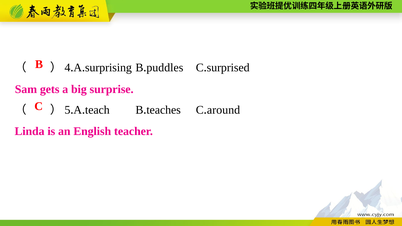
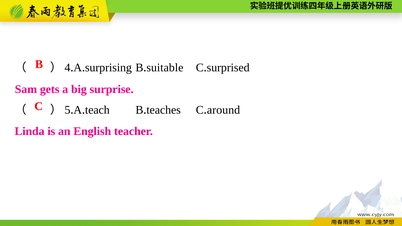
puddles: puddles -> suitable (165, 68)
